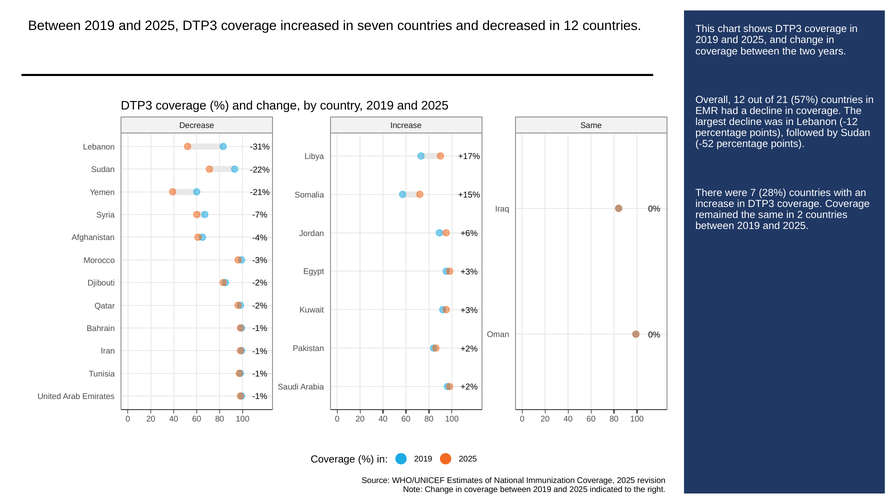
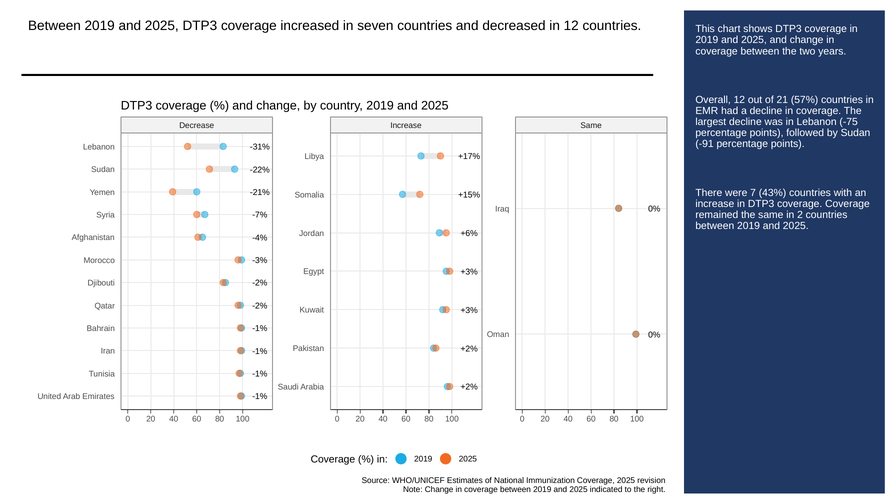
-12: -12 -> -75 (849, 122)
-52: -52 -> -91 (705, 144)
28%: 28% -> 43% (773, 193)
